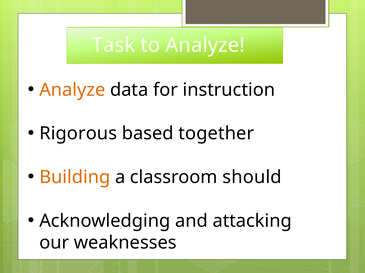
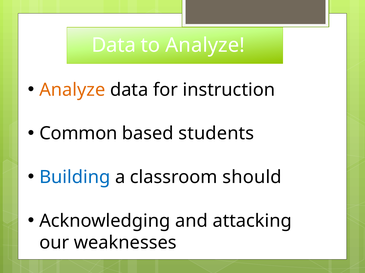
Task: Task -> Data (114, 45)
Rigorous: Rigorous -> Common (78, 134)
together: together -> students (216, 134)
Building colour: orange -> blue (75, 178)
